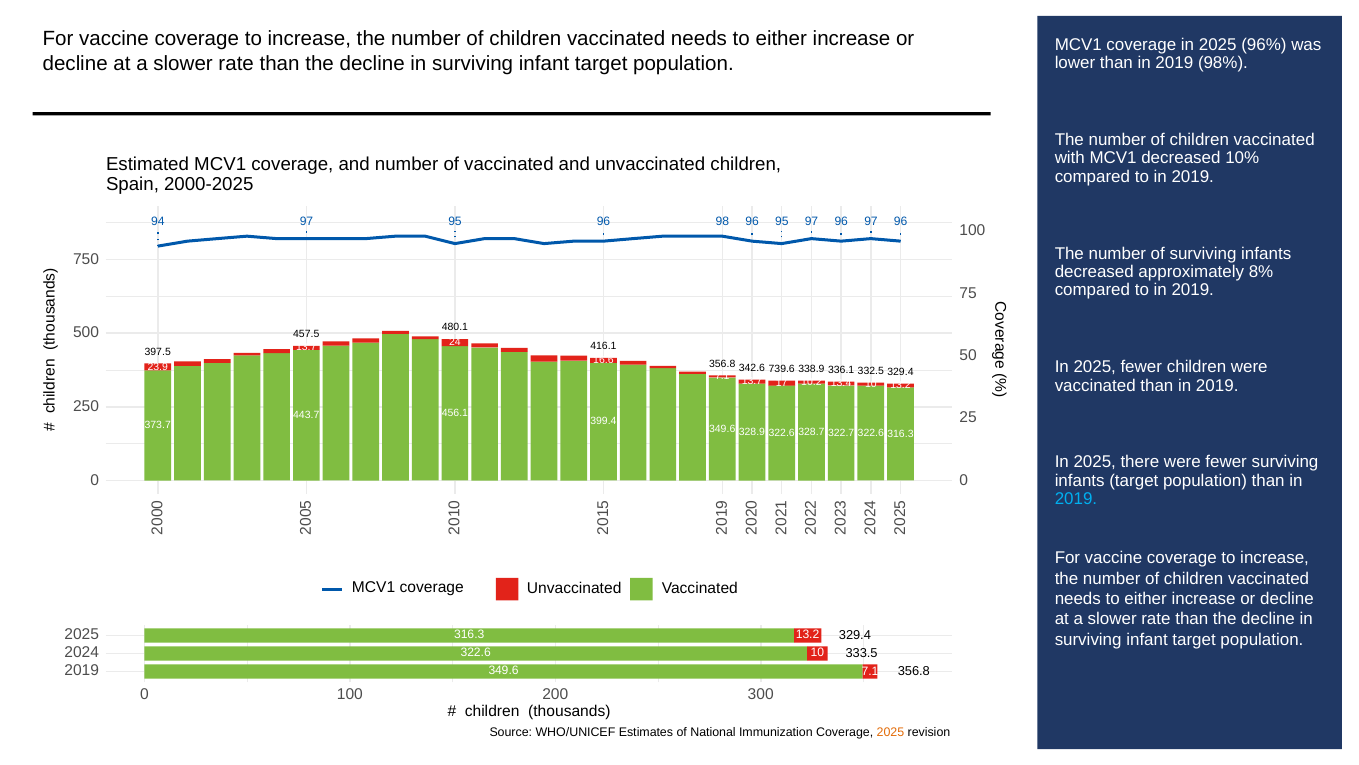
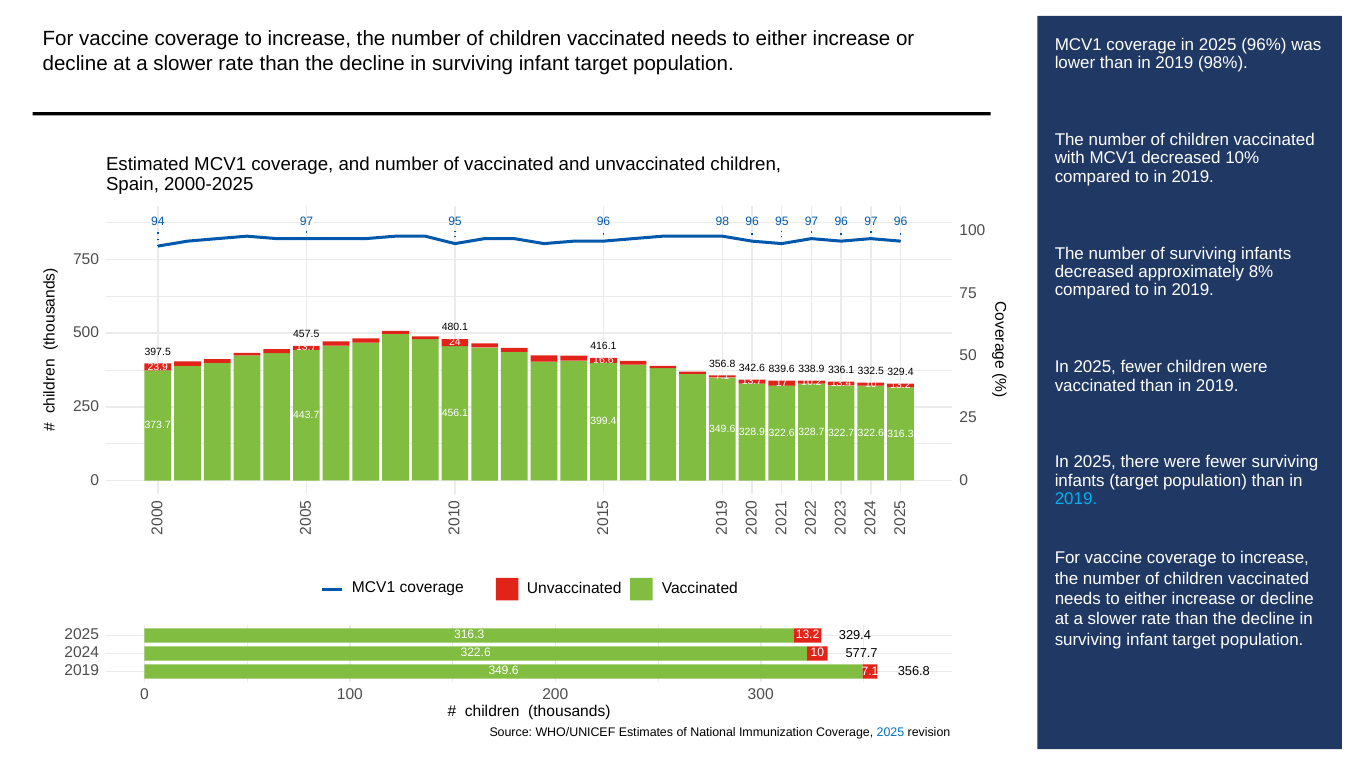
739.6: 739.6 -> 839.6 (782, 369)
333.5: 333.5 -> 577.7 (862, 653)
2025 colour: orange -> blue (890, 732)
